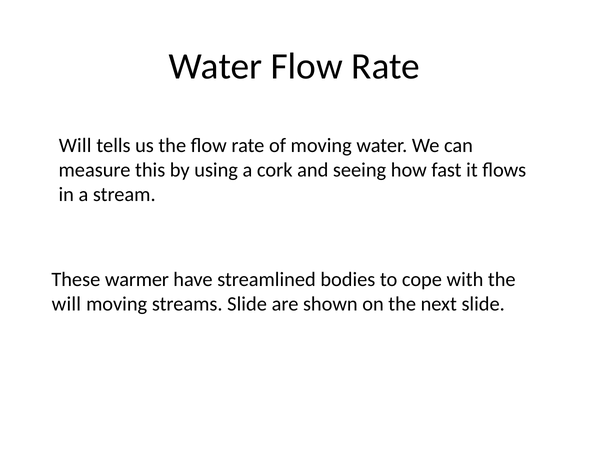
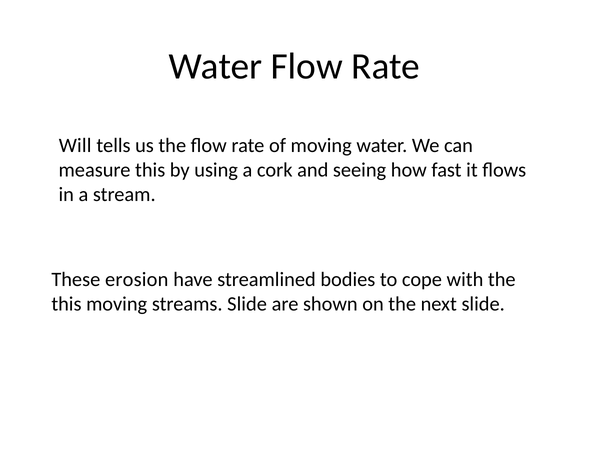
warmer: warmer -> erosion (137, 280)
will: will -> this (66, 304)
